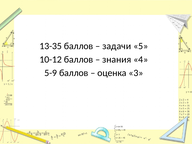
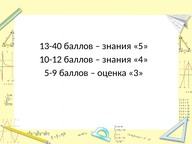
13-35: 13-35 -> 13-40 (51, 46)
задачи: задачи -> знания (117, 46)
